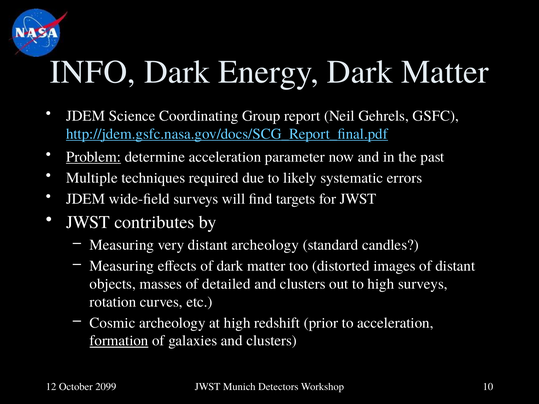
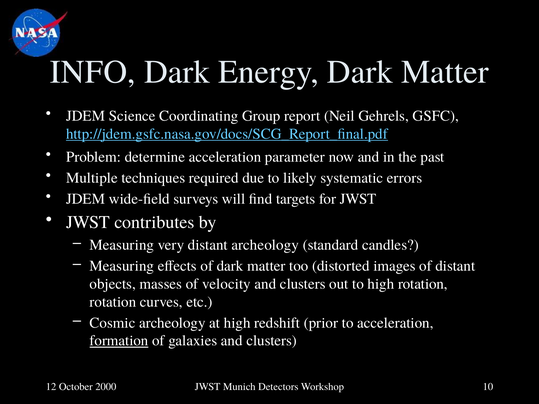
Problem underline: present -> none (93, 157)
detailed: detailed -> velocity (226, 284)
high surveys: surveys -> rotation (423, 284)
2099: 2099 -> 2000 (106, 387)
